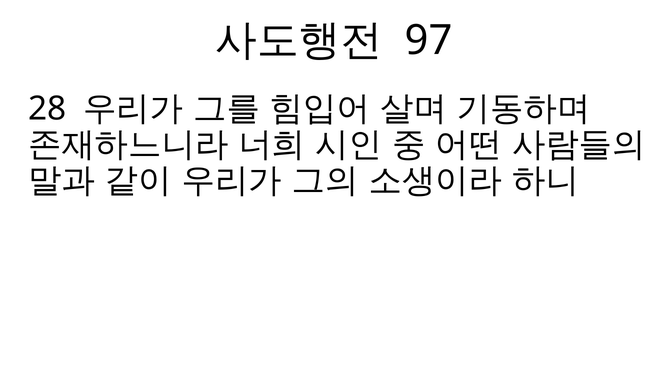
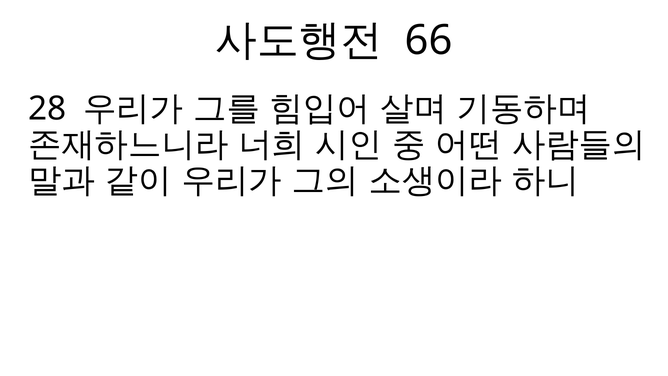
97: 97 -> 66 (429, 40)
